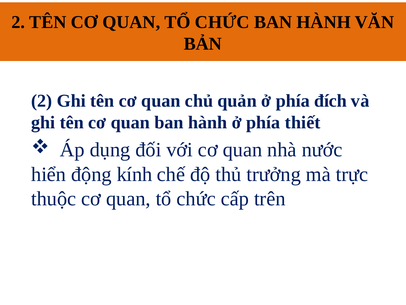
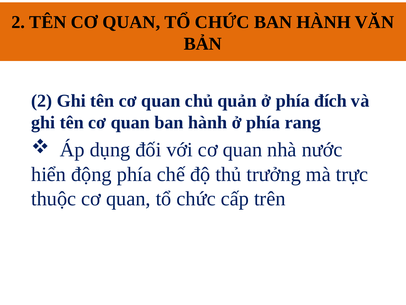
thiết: thiết -> rang (303, 122)
động kính: kính -> phía (134, 174)
